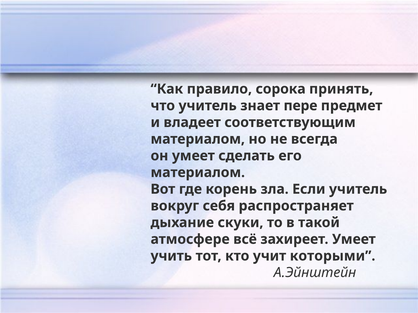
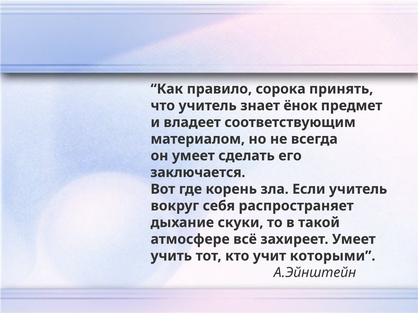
пере: пере -> ёнок (300, 106)
материалом: материалом -> заключается (198, 173)
